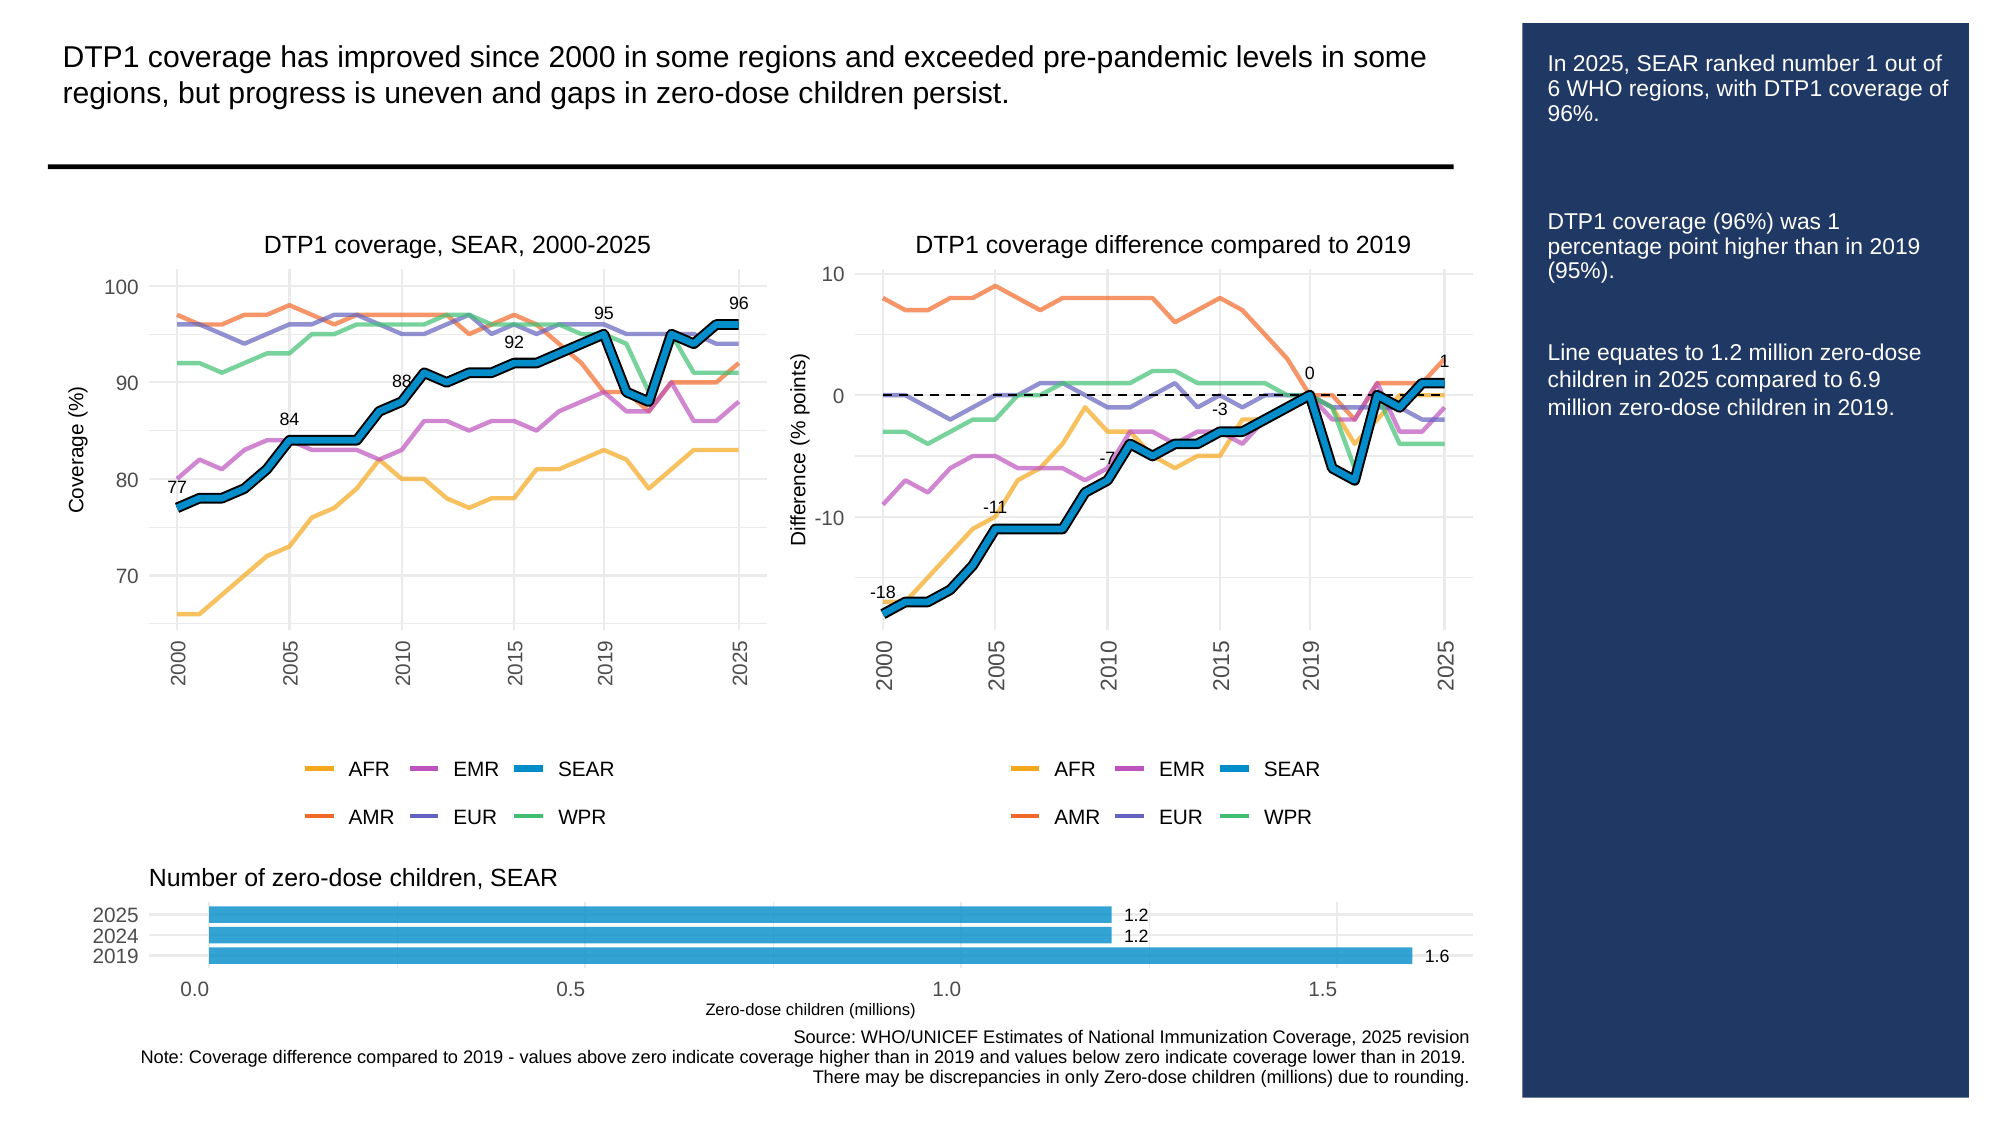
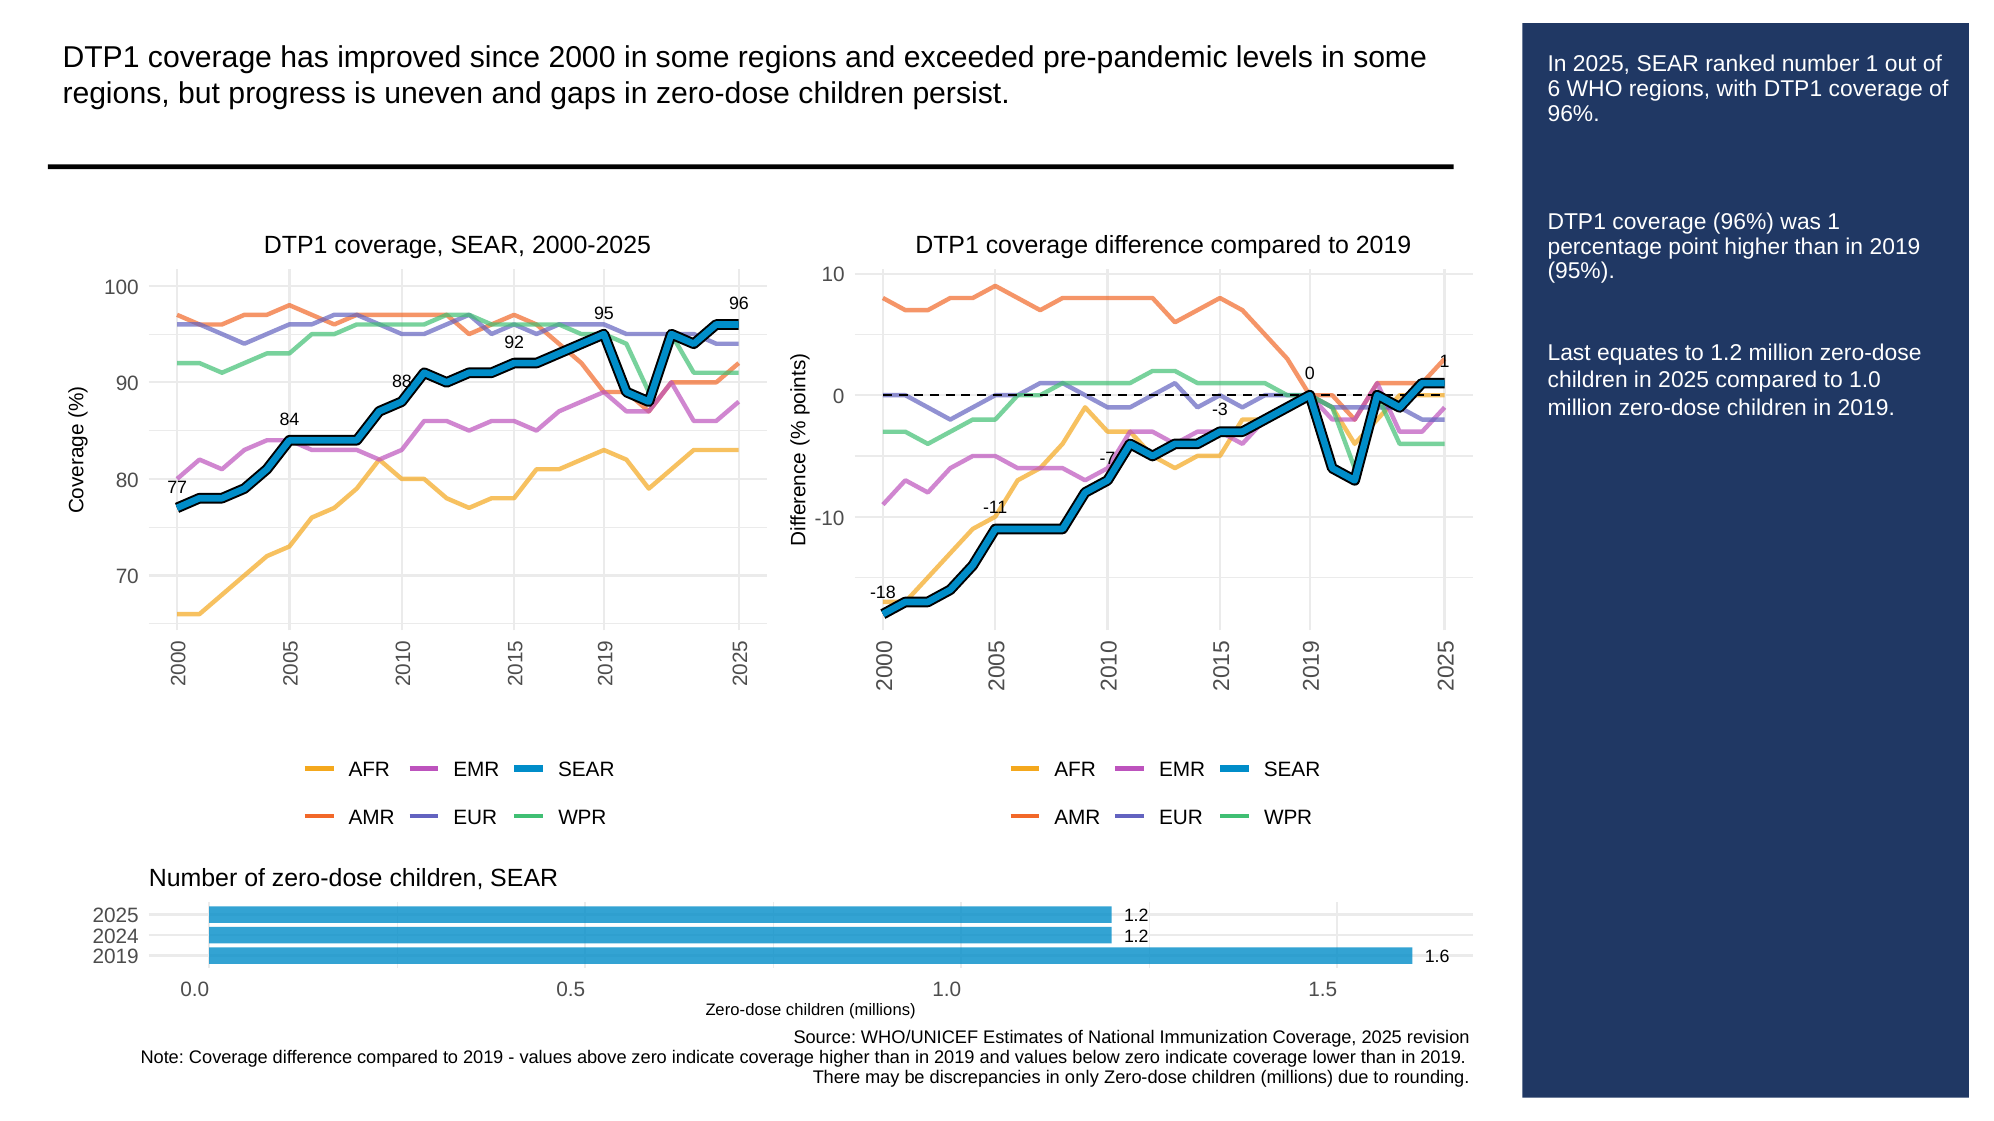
Line: Line -> Last (1569, 353)
to 6.9: 6.9 -> 1.0 (1865, 381)
